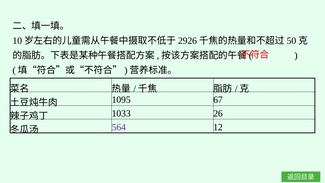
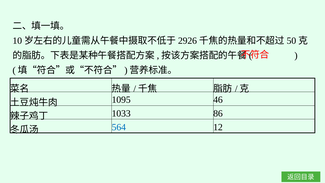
67: 67 -> 46 (218, 100)
26: 26 -> 86 (218, 113)
564 colour: purple -> blue (119, 127)
